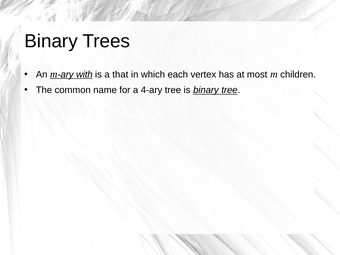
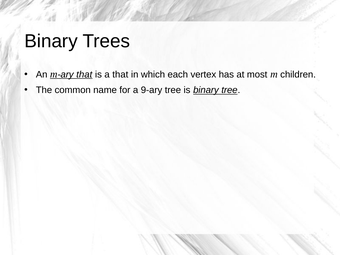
m-ary with: with -> that (84, 74)
4-ary: 4-ary -> 9-ary (152, 90)
